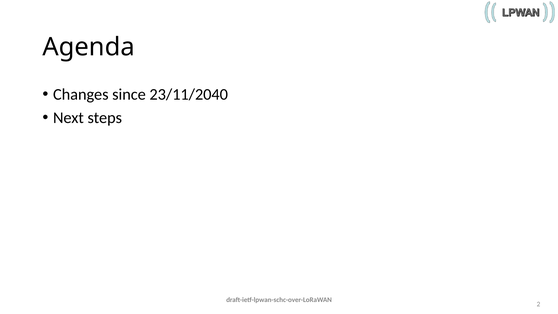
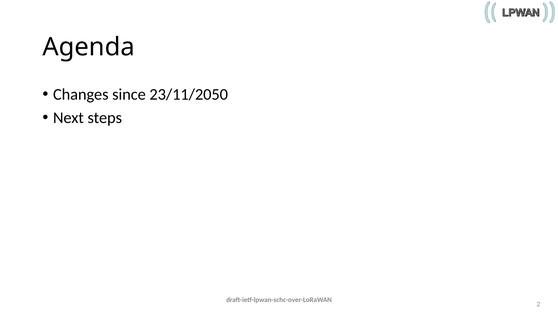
23/11/2040: 23/11/2040 -> 23/11/2050 (189, 94)
